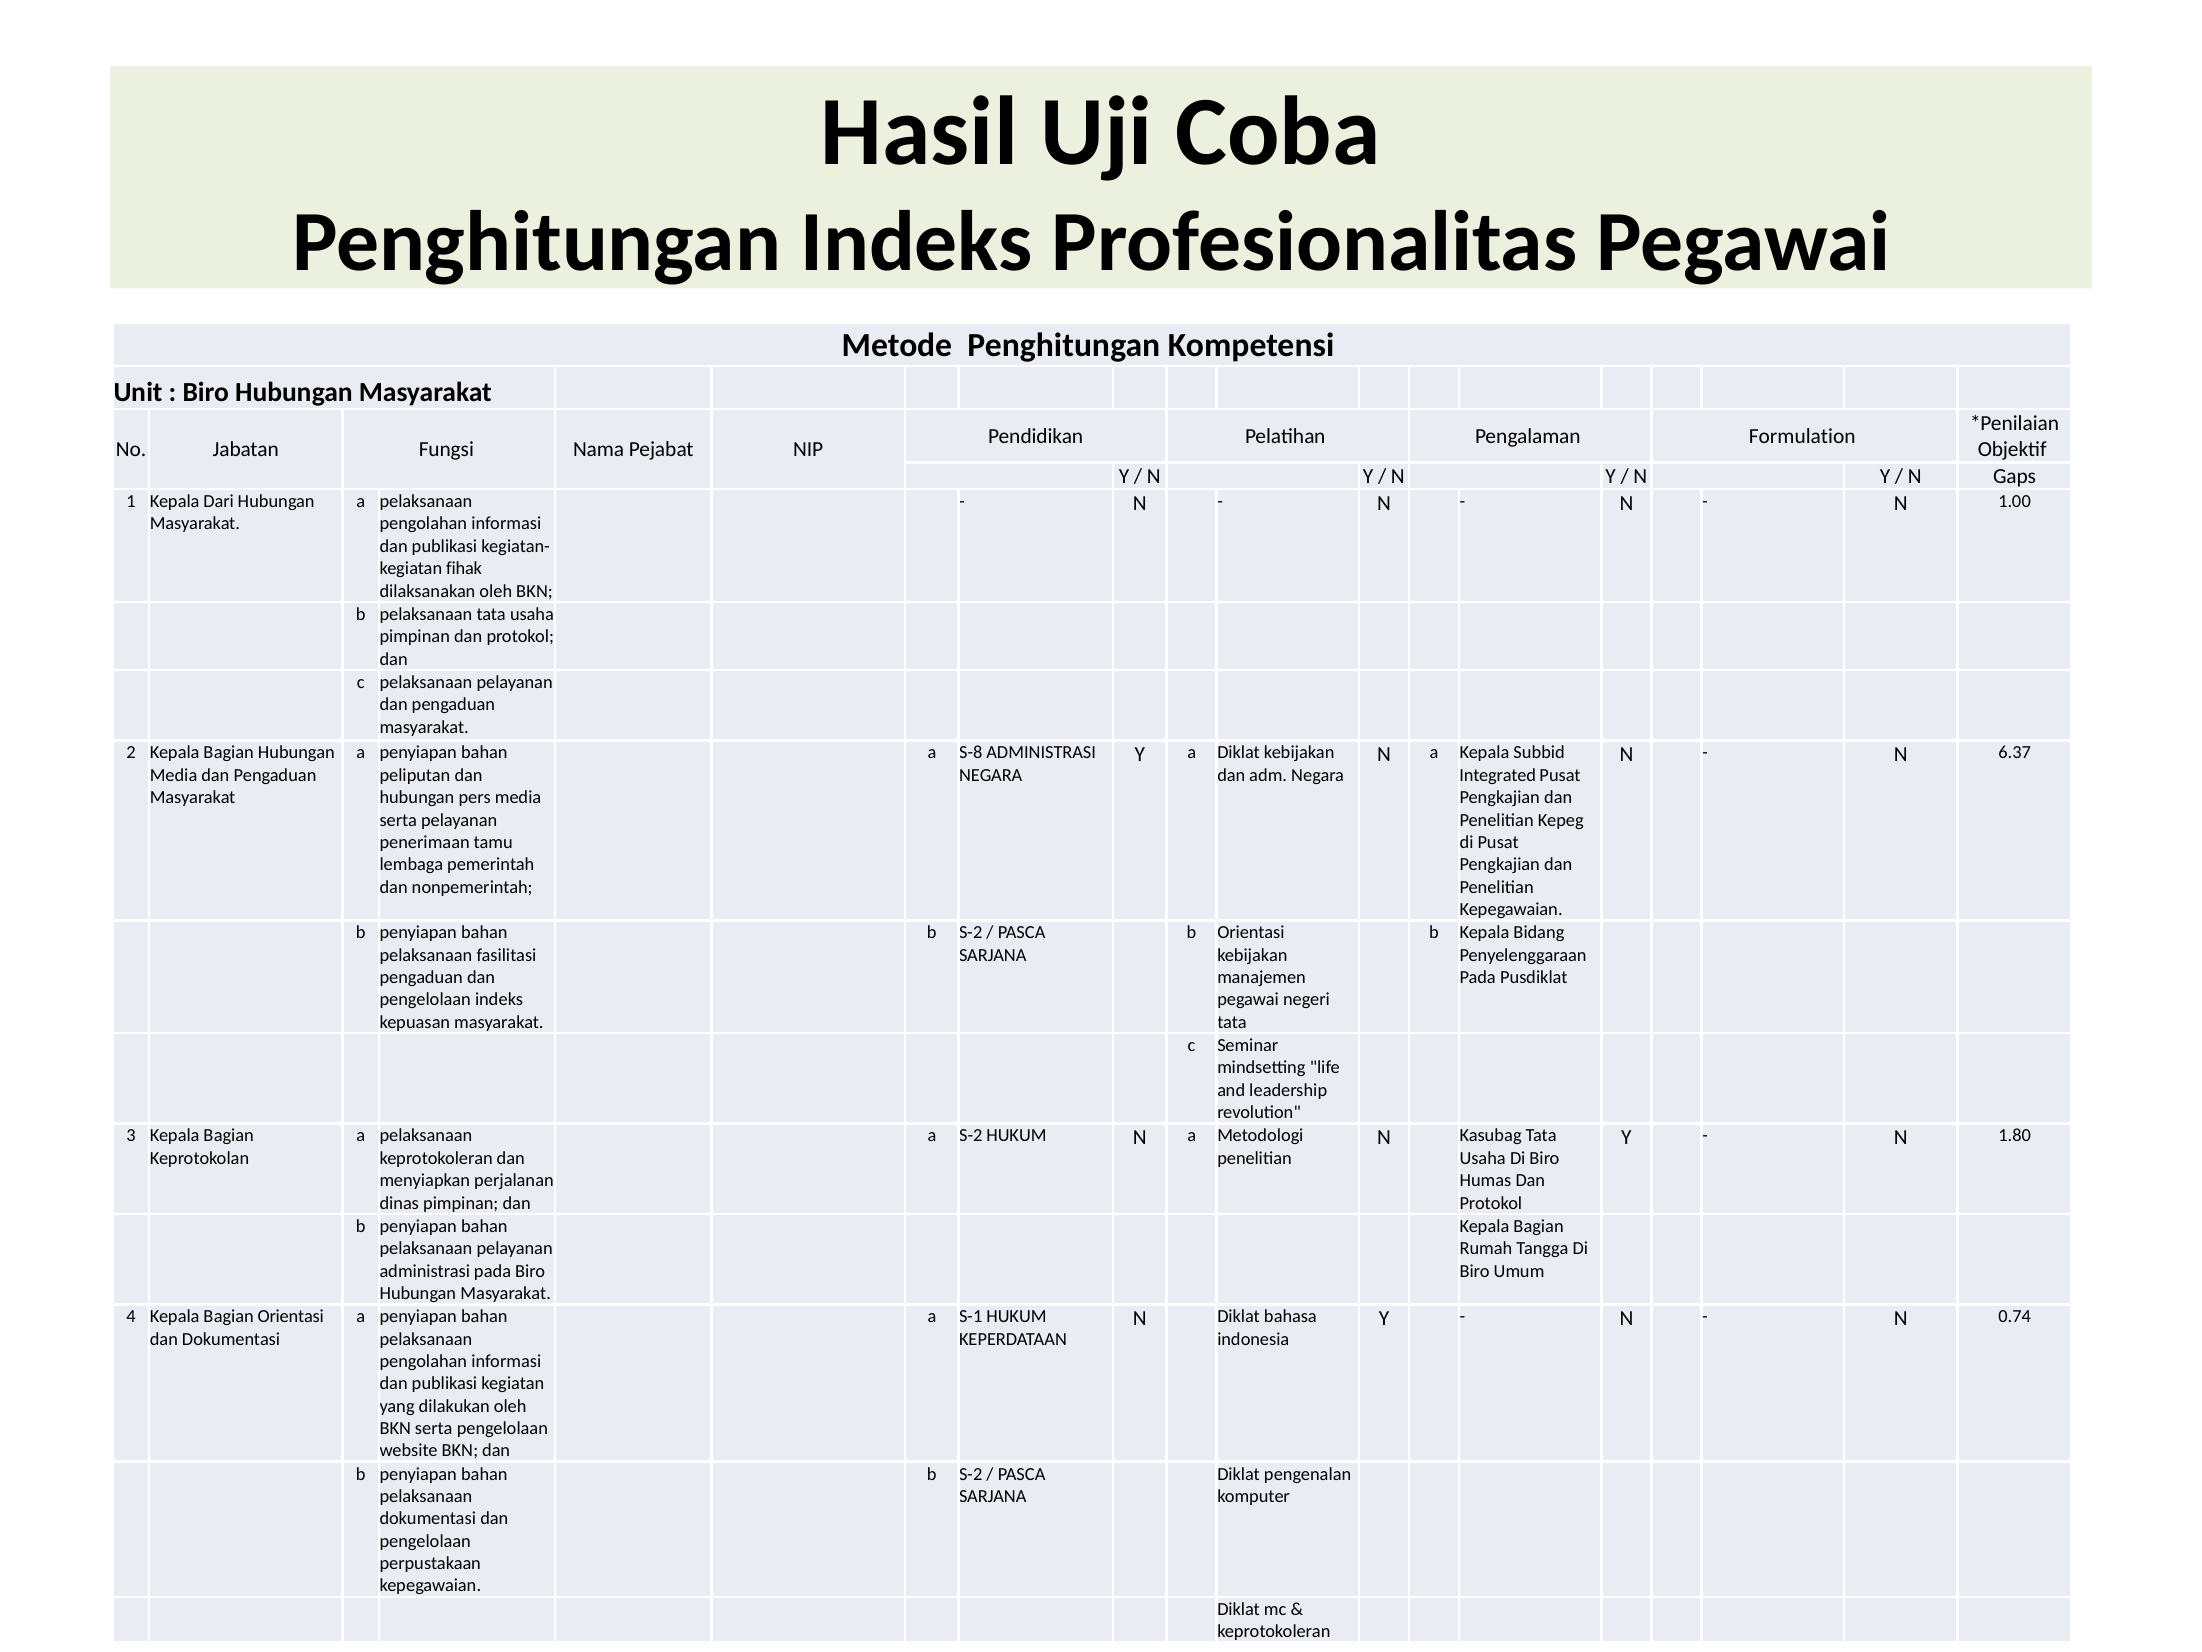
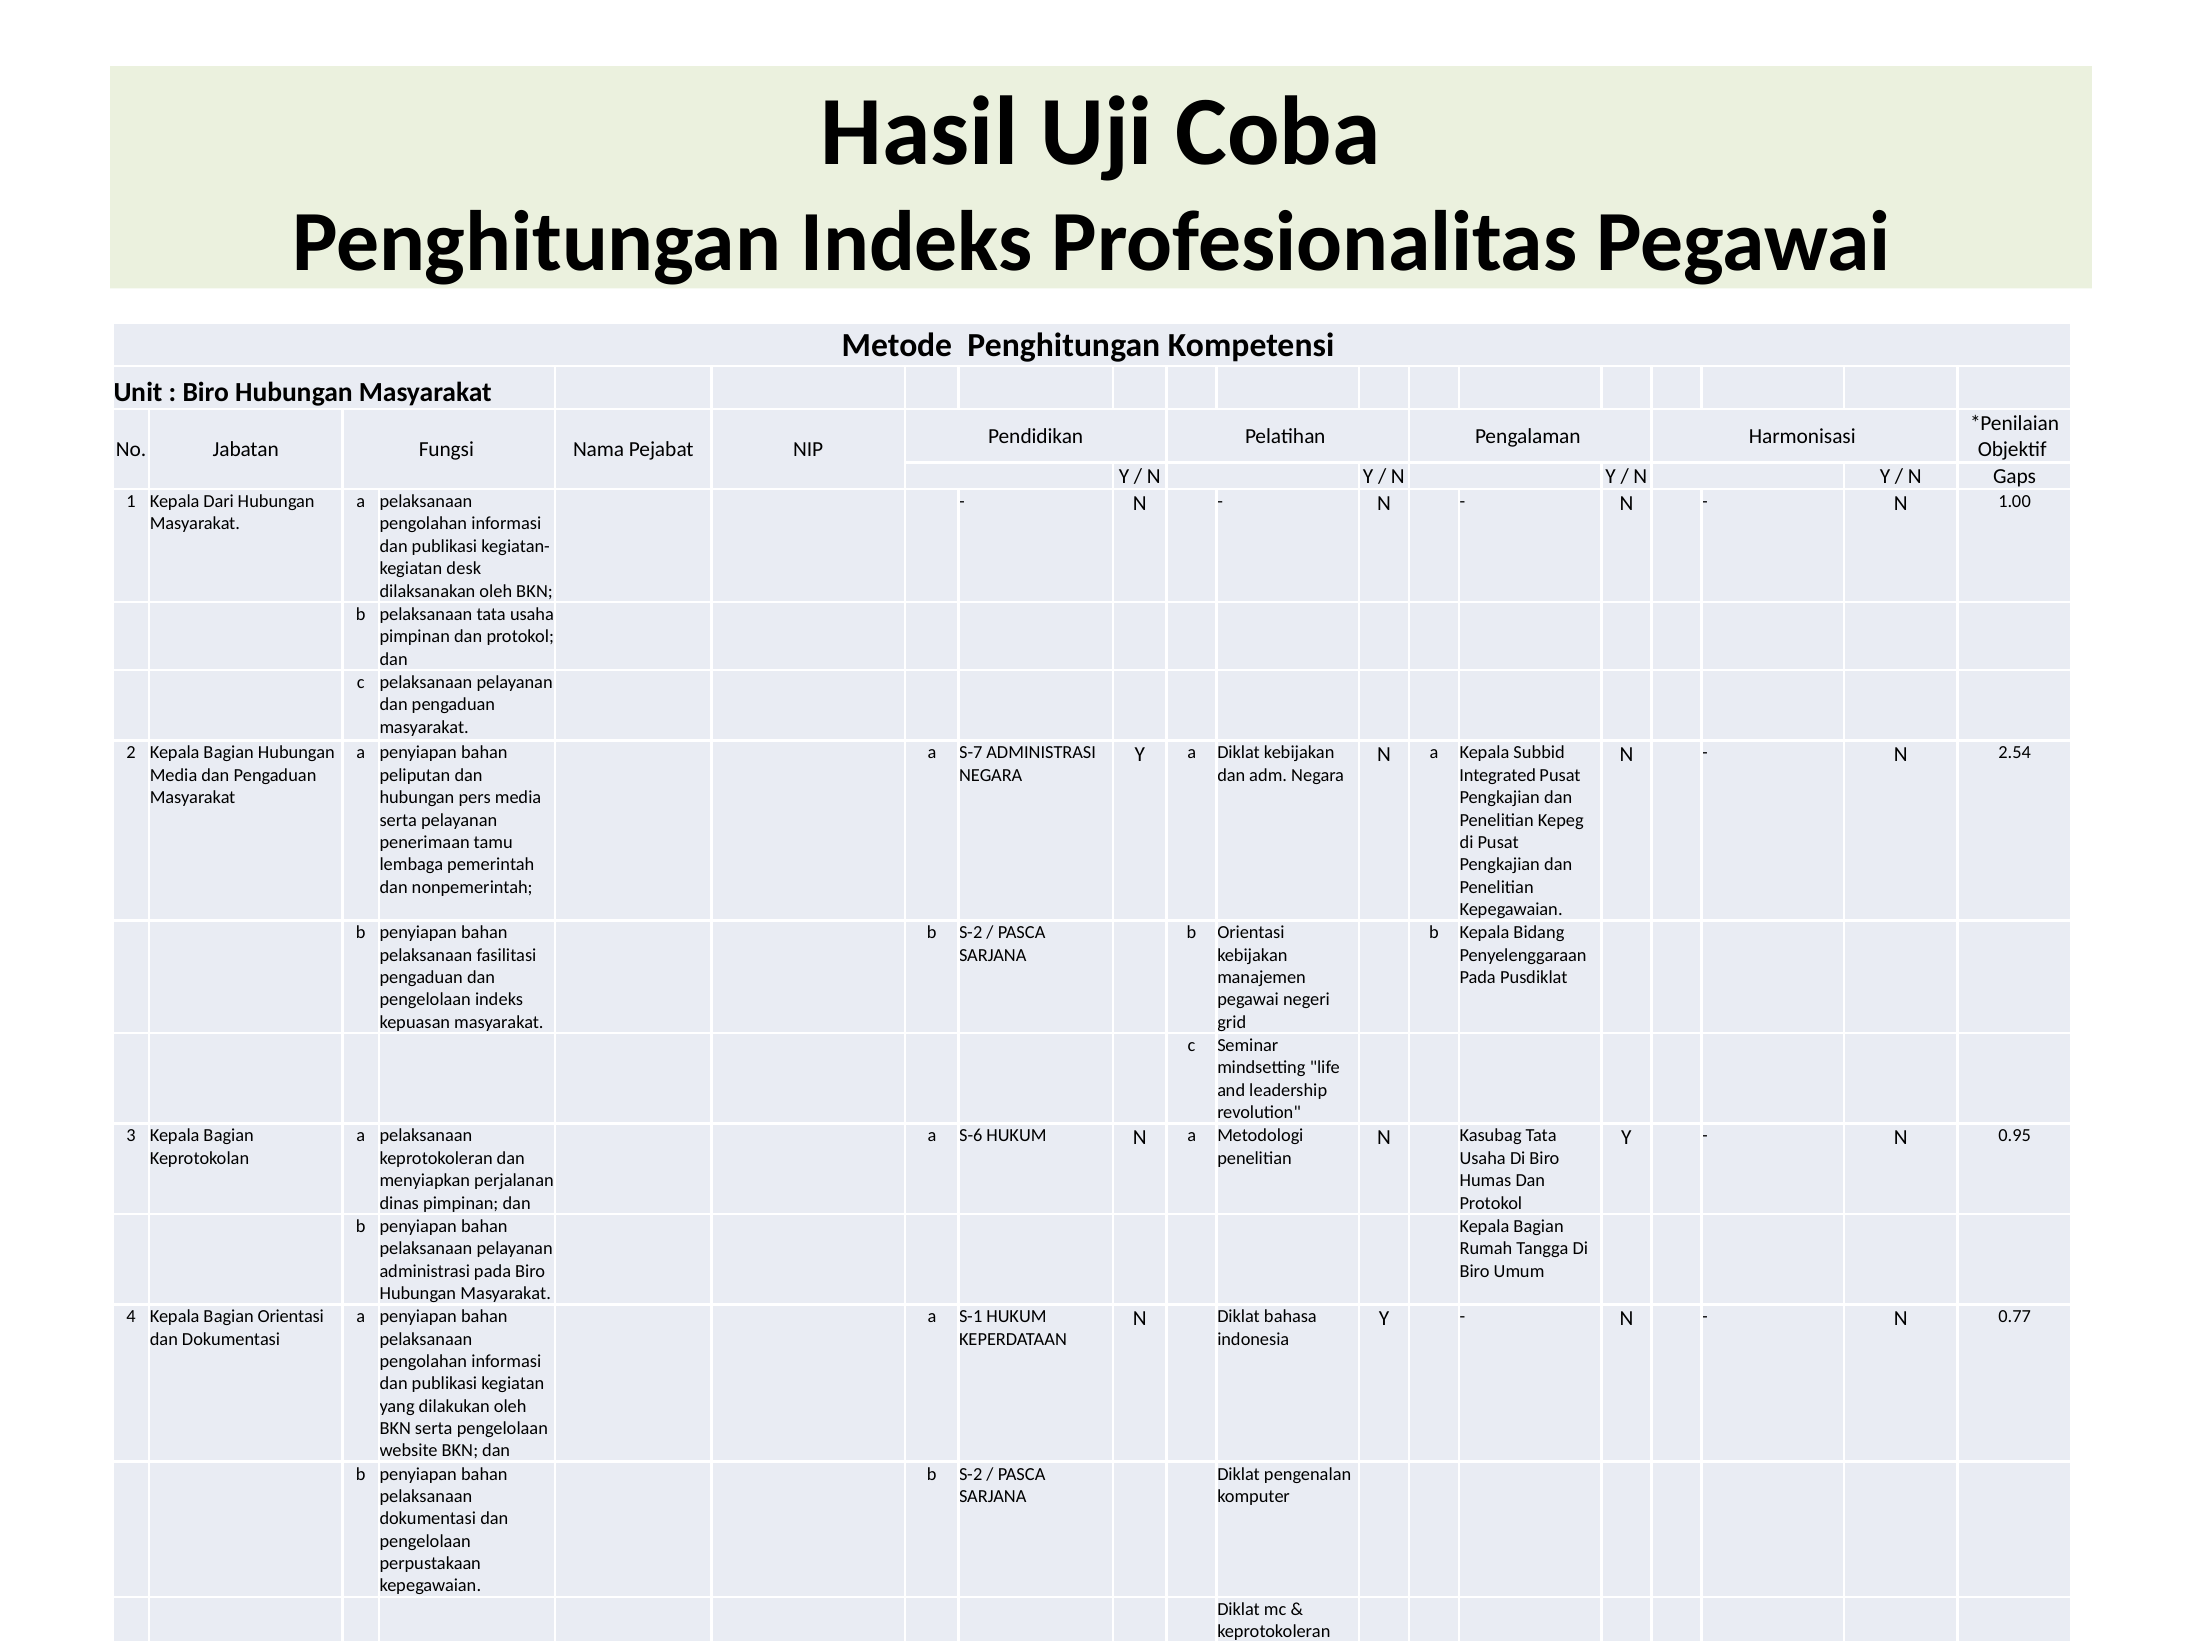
Formulation: Formulation -> Harmonisasi (1802, 436)
fihak: fihak -> desk (464, 568)
S-8: S-8 -> S-7 (971, 753)
6.37: 6.37 -> 2.54 (2015, 753)
tata: tata -> grid (1232, 1022)
a S-2: S-2 -> S-6 (971, 1136)
1.80: 1.80 -> 0.95 (2015, 1136)
0.74: 0.74 -> 0.77 (2015, 1316)
